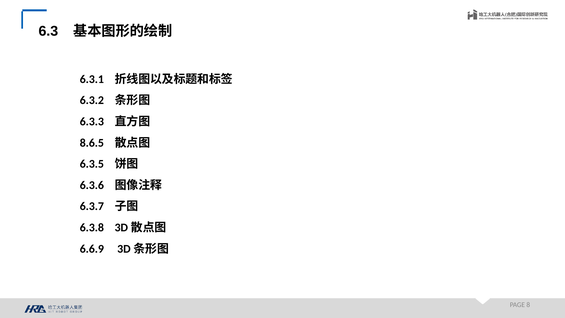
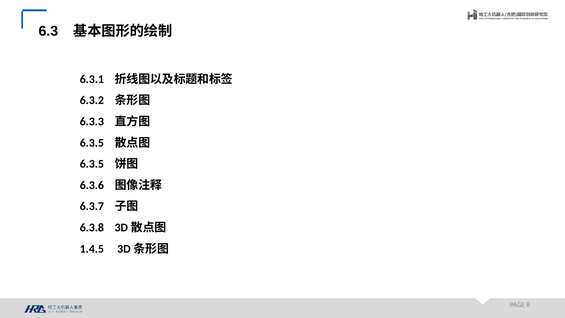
8.6.5: 8.6.5 -> 6.3.5 (92, 143)
6.6.9: 6.6.9 -> 1.4.5 (92, 249)
